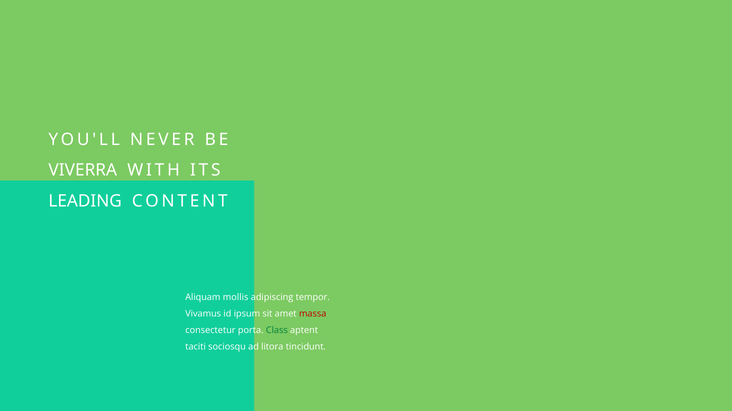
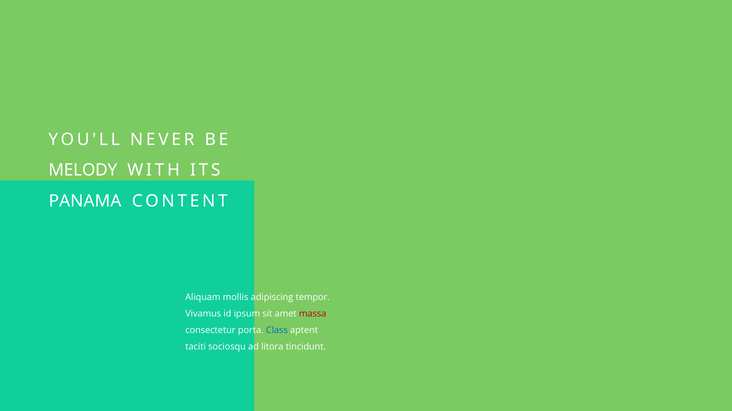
VIVERRA: VIVERRA -> MELODY (83, 171)
LEADING: LEADING -> PANAMA (85, 202)
Class colour: green -> blue (277, 331)
